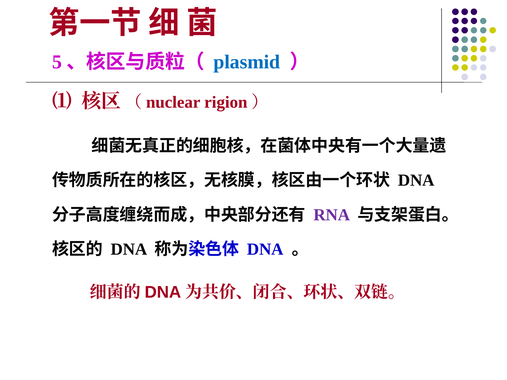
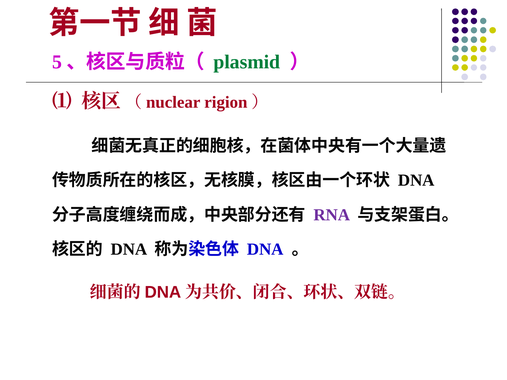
plasmid colour: blue -> green (247, 62)
